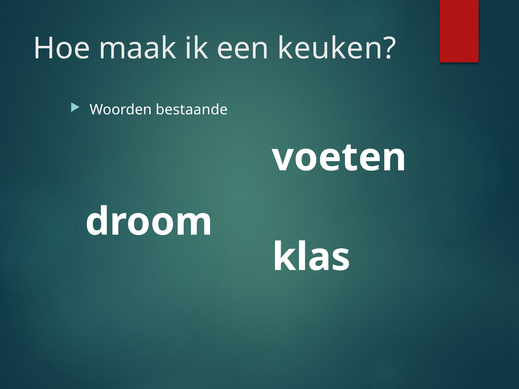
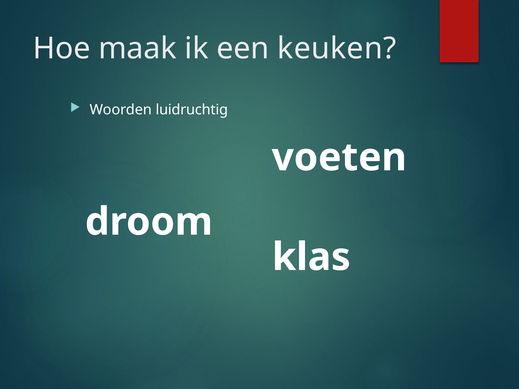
bestaande: bestaande -> luidruchtig (192, 110)
